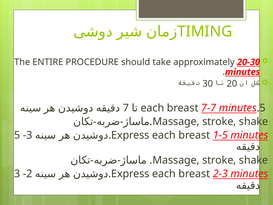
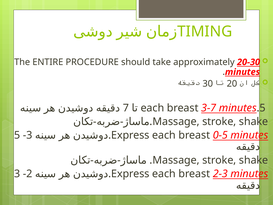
7-7: 7-7 -> 3-7 (209, 108)
1-5: 1-5 -> 0-5 (220, 135)
